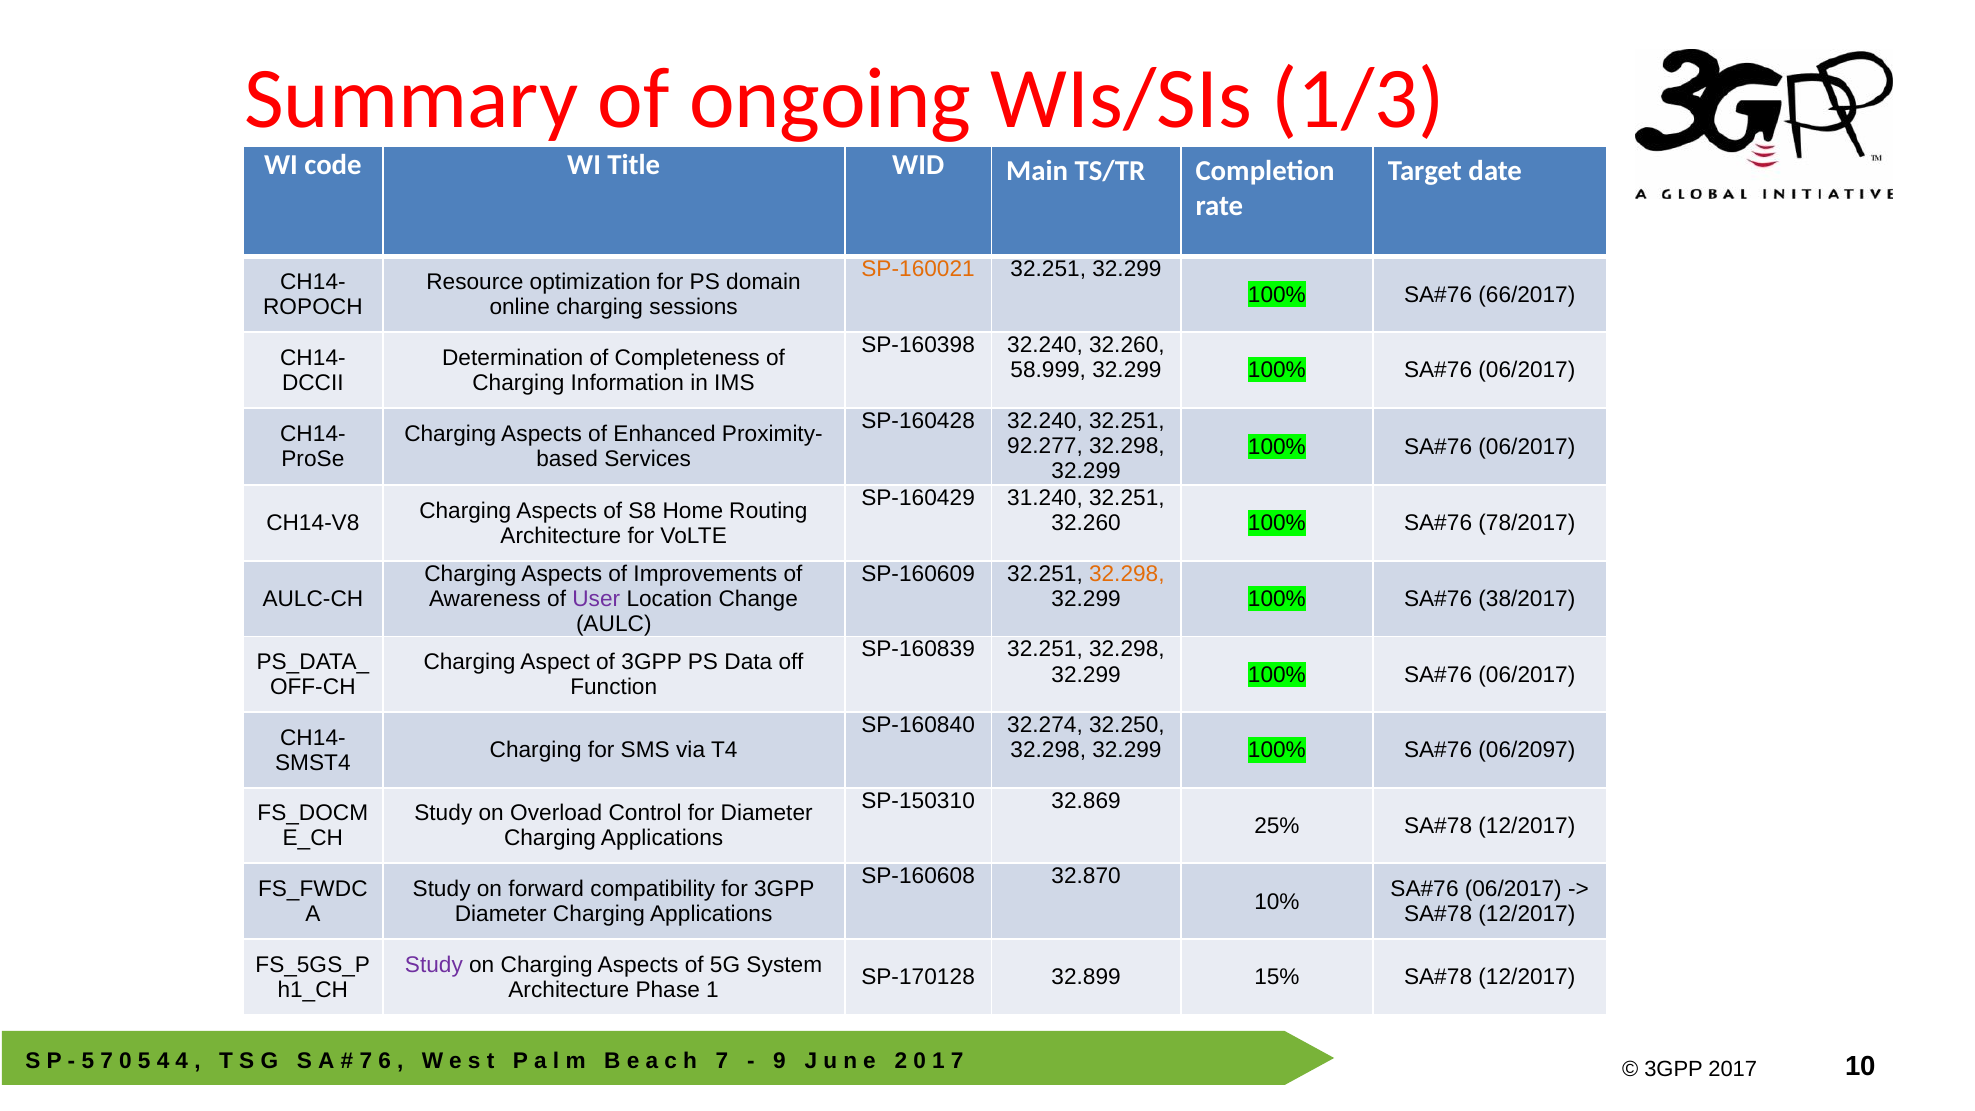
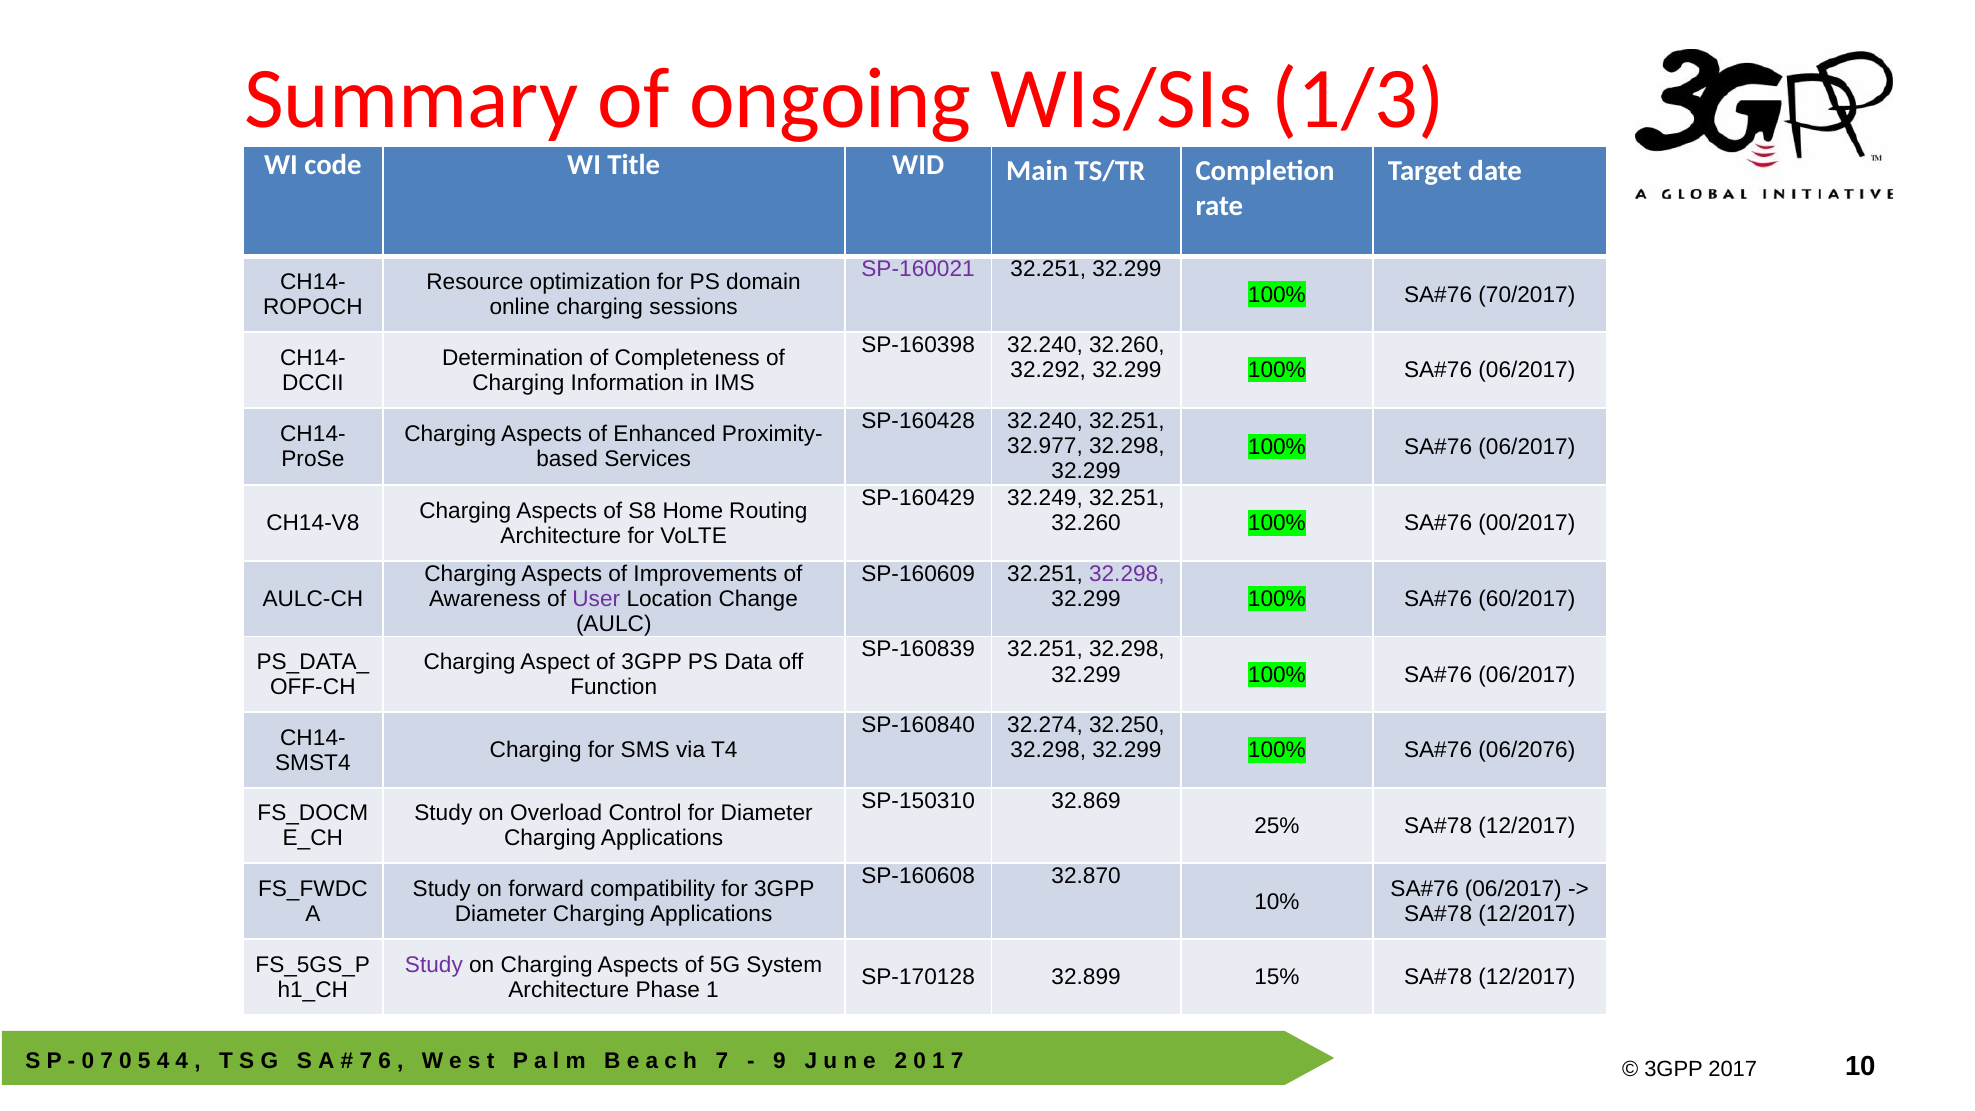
SP-160021 colour: orange -> purple (918, 269)
66/2017: 66/2017 -> 70/2017 (1527, 295)
58.999: 58.999 -> 32.292 (1048, 370)
92.277: 92.277 -> 32.977 (1045, 446)
31.240: 31.240 -> 32.249 (1045, 498)
78/2017: 78/2017 -> 00/2017 (1527, 523)
32.298 colour: orange -> purple (1127, 574)
38/2017: 38/2017 -> 60/2017 (1527, 599)
06/2097: 06/2097 -> 06/2076 (1527, 750)
5: 5 -> 0 (88, 1061)
